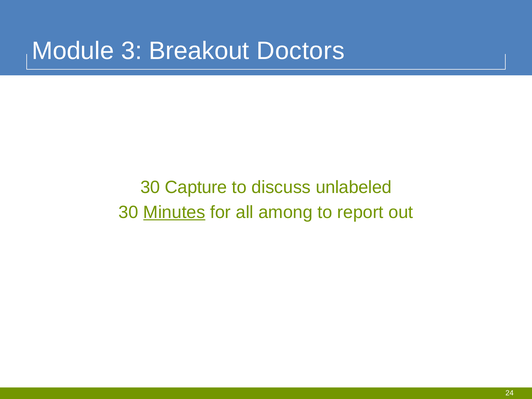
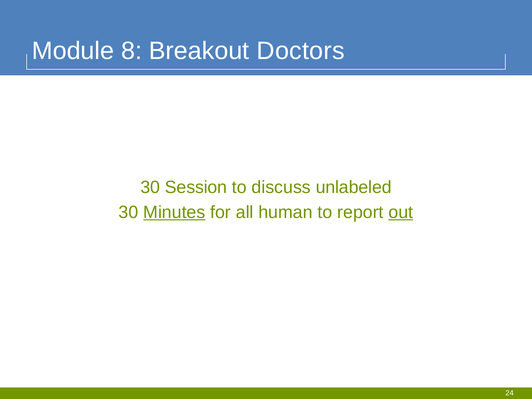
3: 3 -> 8 (132, 51)
Capture: Capture -> Session (196, 187)
among: among -> human (286, 212)
out underline: none -> present (401, 212)
